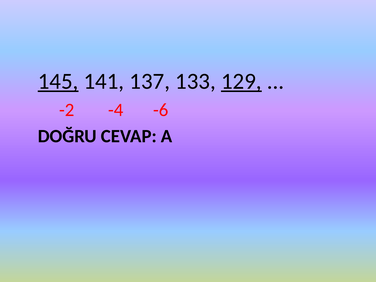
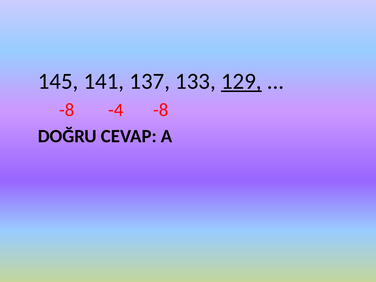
145 underline: present -> none (58, 81)
-2: -2 -> -8 (67, 110)
-4 -6: -6 -> -8 (161, 110)
